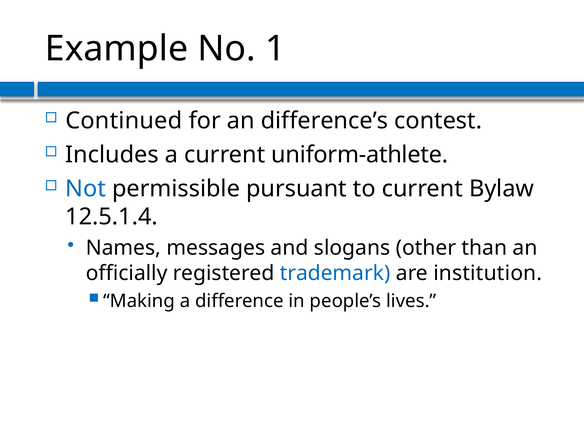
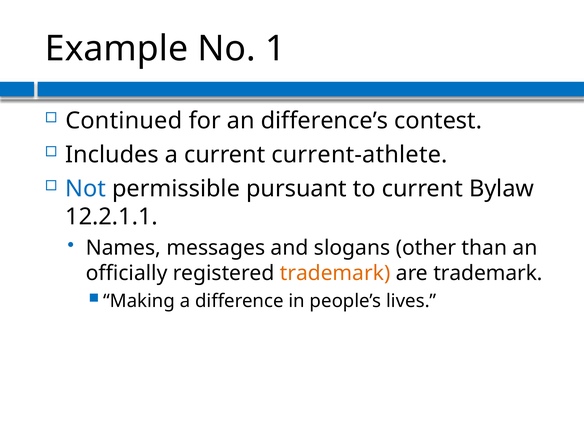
uniform-athlete: uniform-athlete -> current-athlete (359, 155)
12.5.1.4: 12.5.1.4 -> 12.2.1.1 (112, 217)
trademark colour: blue -> orange (335, 273)
are institution: institution -> trademark (488, 273)
